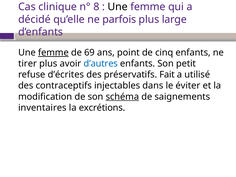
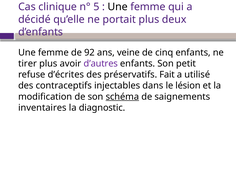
8: 8 -> 5 (96, 7)
parfois: parfois -> portait (119, 19)
large: large -> deux (174, 19)
femme underline: present -> none (53, 53)
69: 69 -> 92 (89, 53)
point: point -> veine (128, 53)
d’autres colour: blue -> purple (101, 64)
éviter: éviter -> lésion (188, 86)
excrétions: excrétions -> diagnostic (102, 108)
